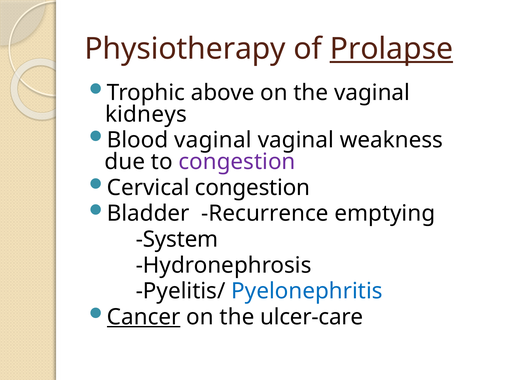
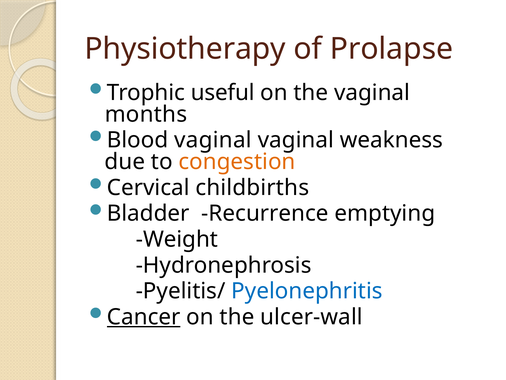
Prolapse underline: present -> none (391, 49)
above: above -> useful (223, 92)
kidneys: kidneys -> months (146, 114)
congestion colour: purple -> orange (237, 162)
Cervical congestion: congestion -> childbirths (252, 187)
System: System -> Weight (177, 239)
ulcer-care: ulcer-care -> ulcer-wall (311, 317)
